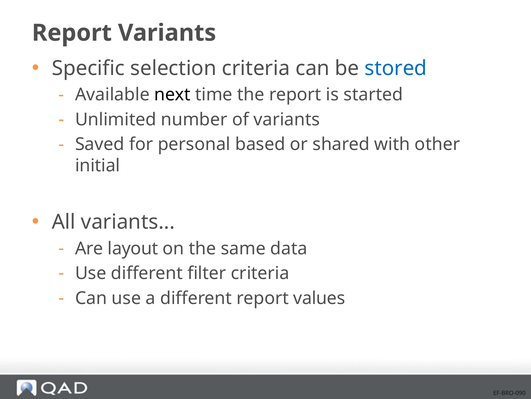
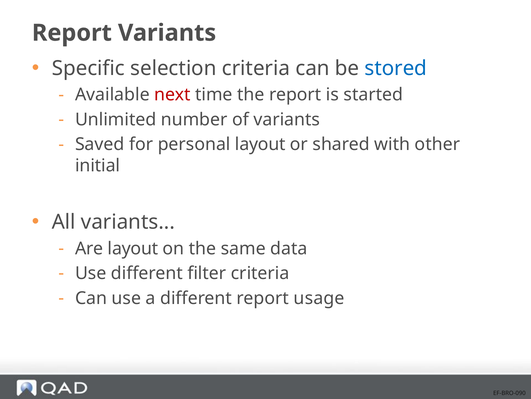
next colour: black -> red (172, 95)
personal based: based -> layout (260, 144)
values: values -> usage (319, 298)
